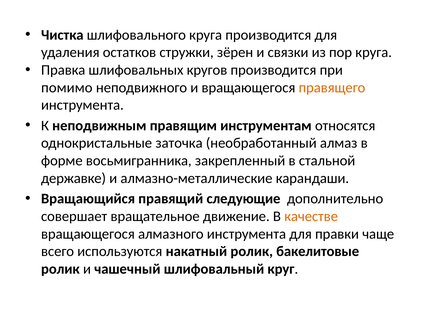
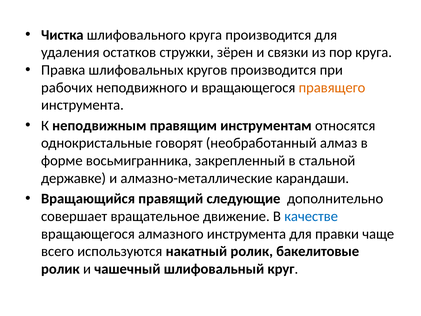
помимо: помимо -> рабочих (67, 88)
заточка: заточка -> говорят (179, 143)
качестве colour: orange -> blue (311, 216)
